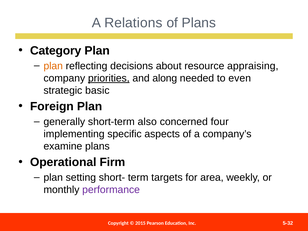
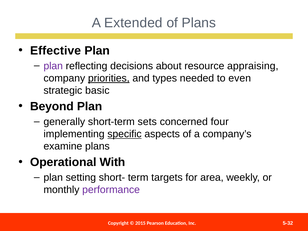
Relations: Relations -> Extended (133, 23)
Category: Category -> Effective (56, 51)
plan colour: orange -> purple (53, 66)
along: along -> types (165, 78)
Foreign: Foreign -> Beyond (52, 106)
also: also -> sets (147, 122)
specific underline: none -> present (125, 134)
Firm: Firm -> With (112, 162)
